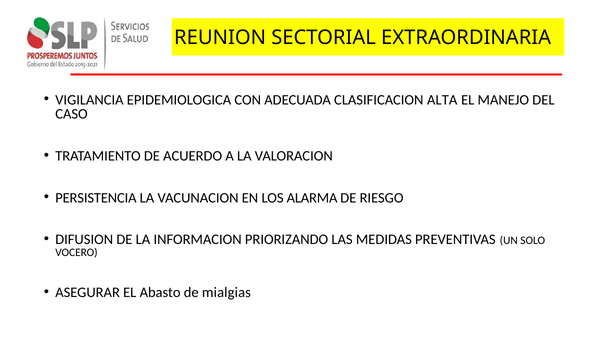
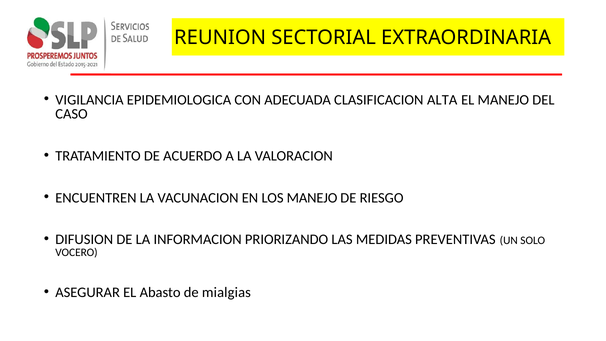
PERSISTENCIA: PERSISTENCIA -> ENCUENTREN (96, 198)
LOS ALARMA: ALARMA -> MANEJO (312, 198)
